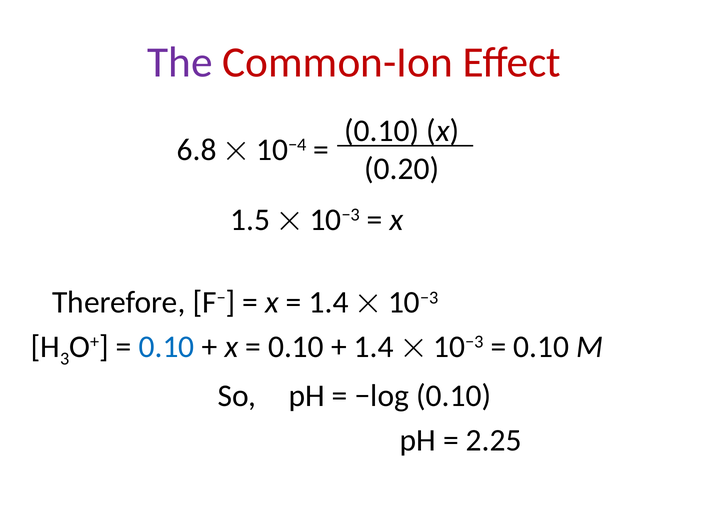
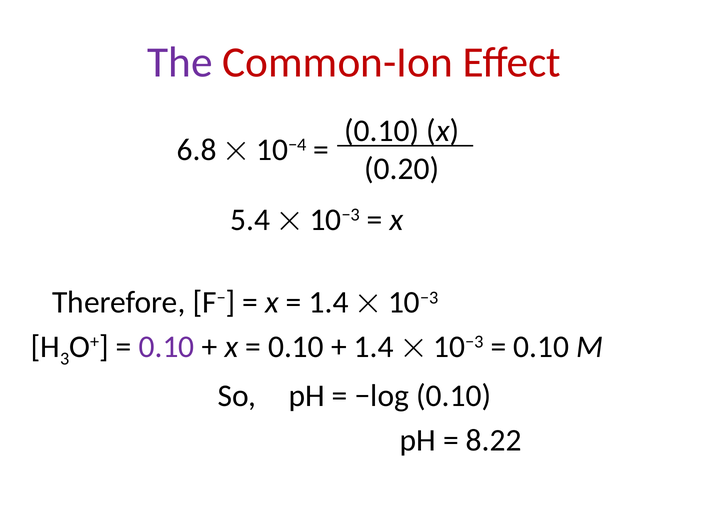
1.5: 1.5 -> 5.4 (250, 220)
0.10 colour: blue -> purple (167, 347)
2.25: 2.25 -> 8.22 (494, 440)
